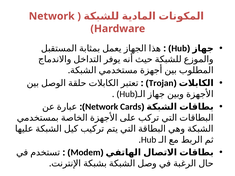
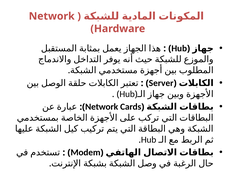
Trojan: Trojan -> Server (161, 83)
